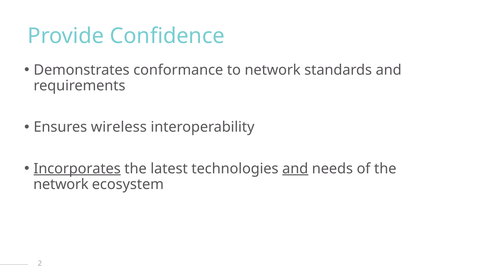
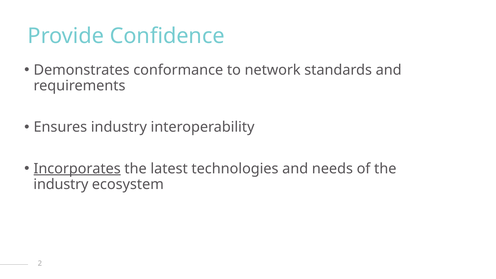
Ensures wireless: wireless -> industry (119, 127)
and underline: present -> none (295, 169)
network: network -> industry (61, 184)
